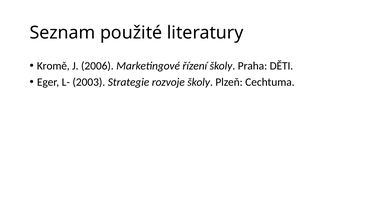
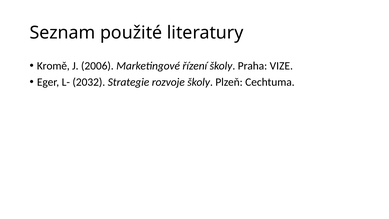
DĚTI: DĚTI -> VIZE (281, 66)
2003: 2003 -> 2032 (89, 82)
